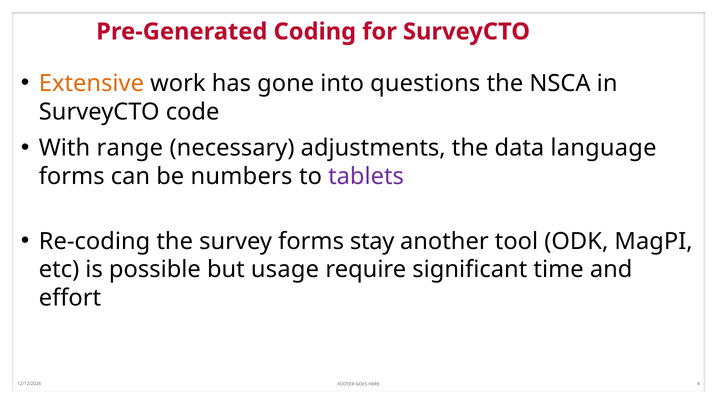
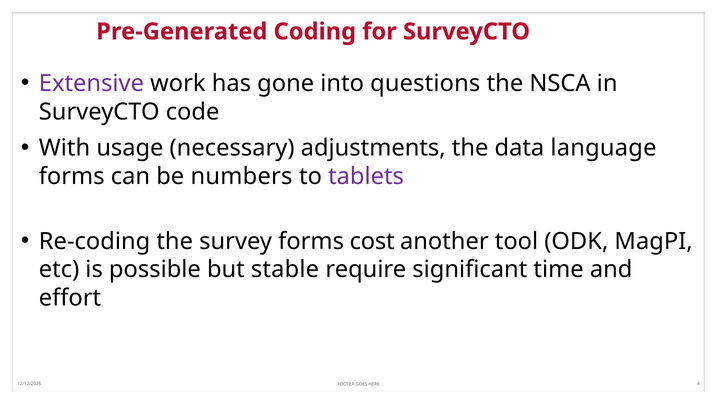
Extensive colour: orange -> purple (91, 83)
range: range -> usage (130, 148)
stay: stay -> cost (372, 241)
usage: usage -> stable (285, 270)
